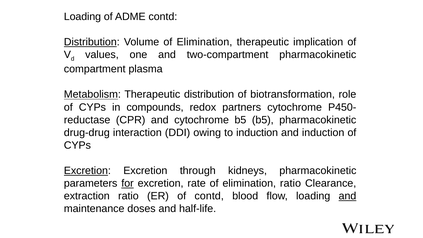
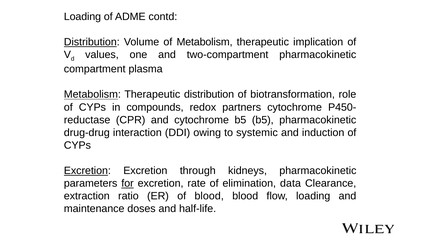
Volume of Elimination: Elimination -> Metabolism (205, 42)
to induction: induction -> systemic (257, 133)
elimination ratio: ratio -> data (290, 183)
of contd: contd -> blood (209, 196)
and underline: present -> none (347, 196)
